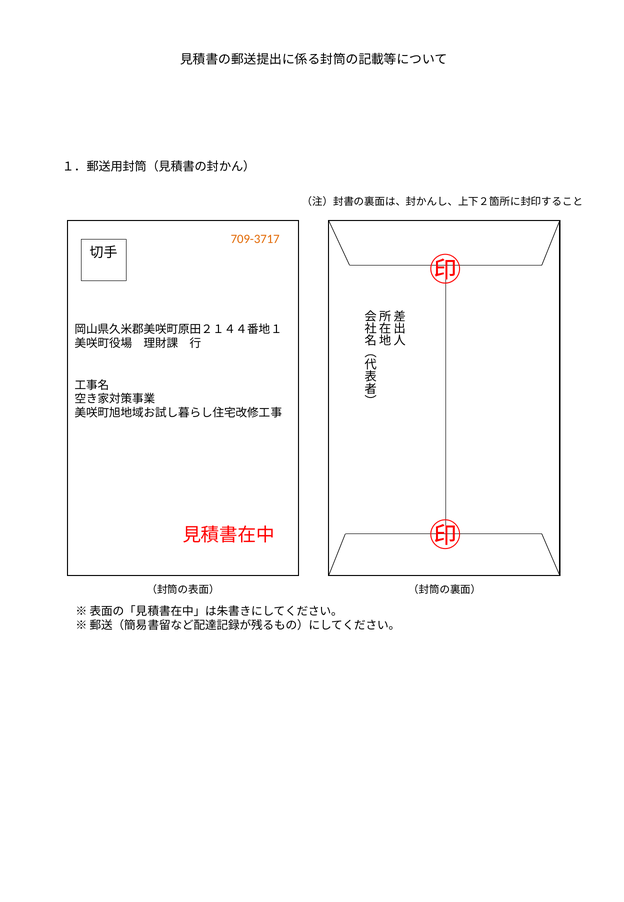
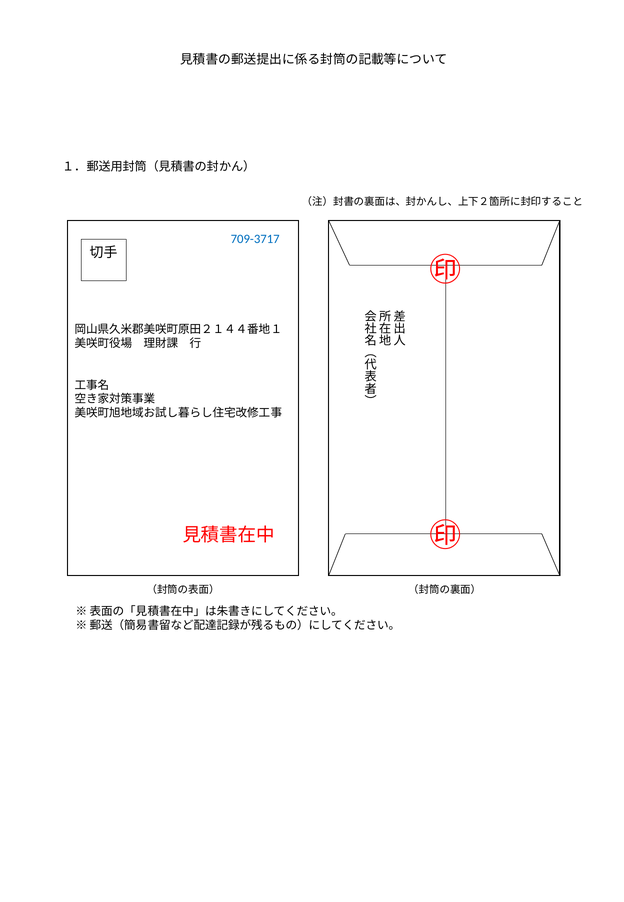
709-3717 colour: orange -> blue (255, 239)
